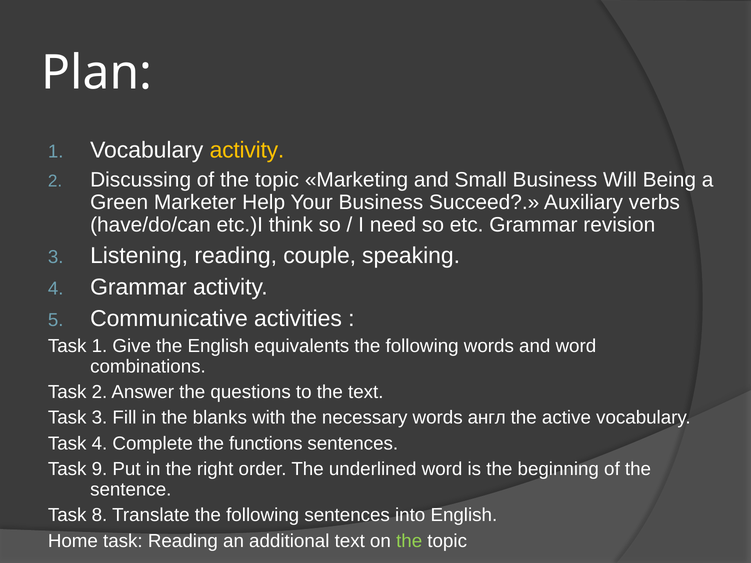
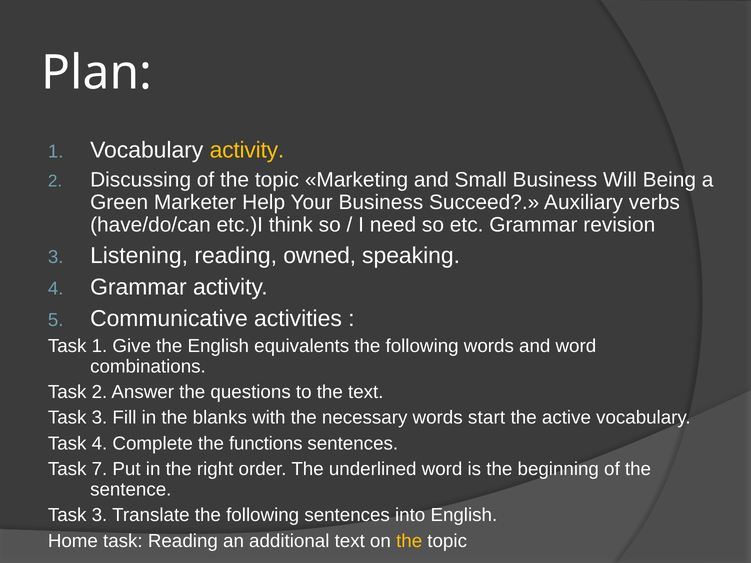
couple: couple -> owned (320, 256)
англ: англ -> start (487, 418)
9: 9 -> 7 (100, 469)
8: 8 -> 3 (100, 515)
the colour: light green -> yellow (409, 541)
